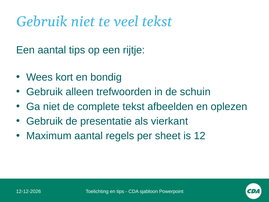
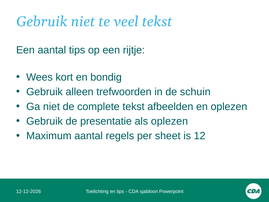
als vierkant: vierkant -> oplezen (169, 121)
